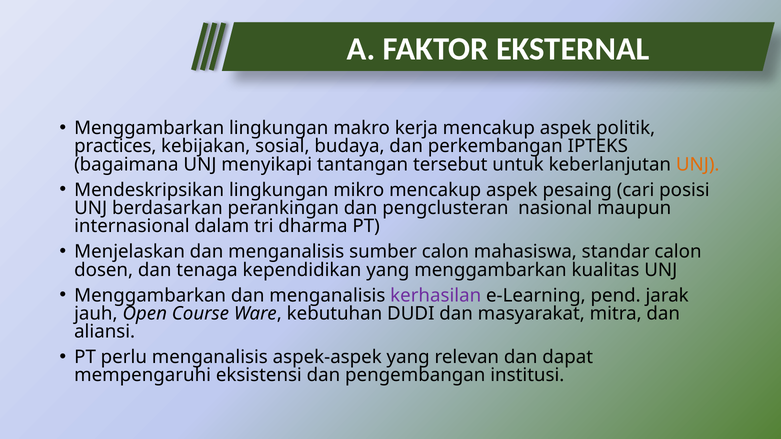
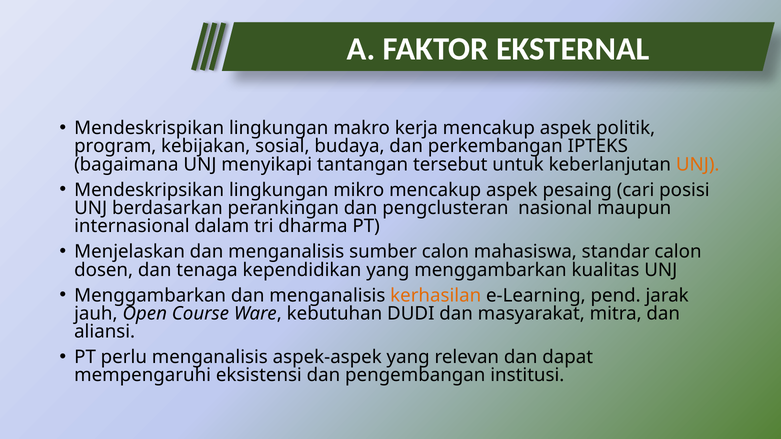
Menggambarkan: Menggambarkan -> Mendeskrispikan (149, 128)
practices: practices -> program (115, 146)
kerhasilan colour: purple -> orange (436, 296)
